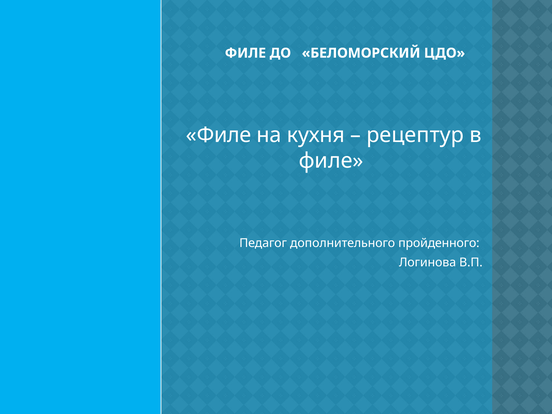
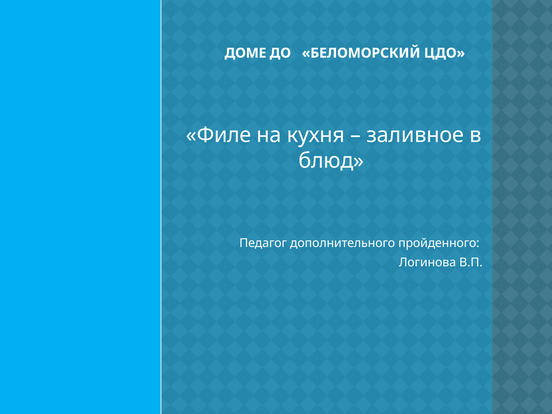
ФИЛЕ: ФИЛЕ -> ДОМЕ (245, 53)
рецептур: рецептур -> заливное (415, 135)
филе: филе -> блюд (331, 161)
